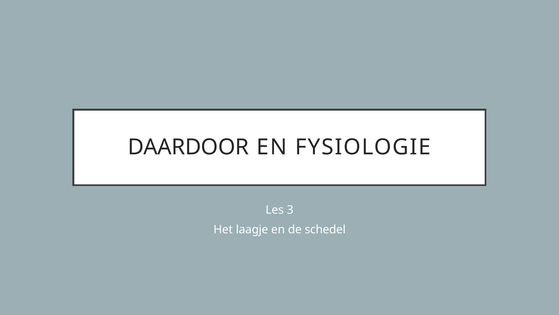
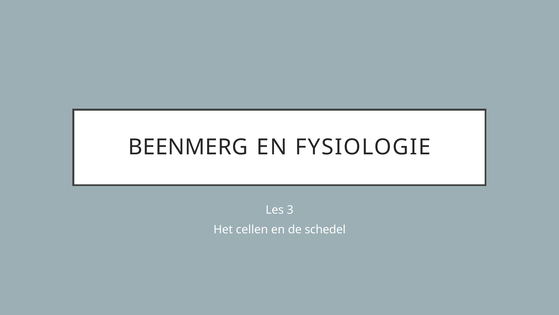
DAARDOOR: DAARDOOR -> BEENMERG (188, 147)
laagje: laagje -> cellen (252, 229)
